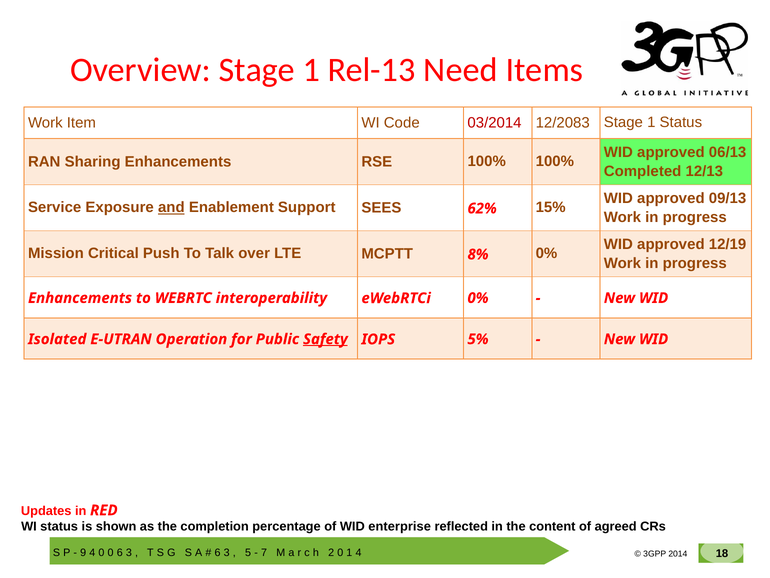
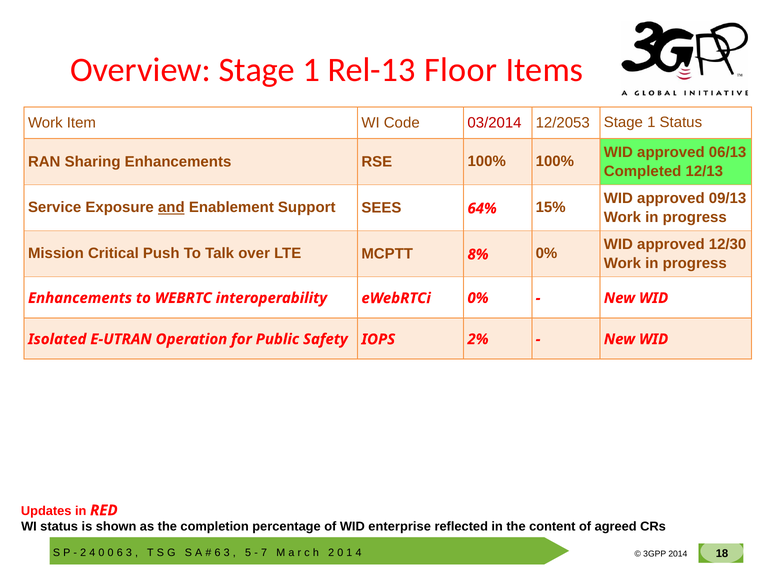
Need: Need -> Floor (460, 70)
12/2083: 12/2083 -> 12/2053 (563, 123)
62%: 62% -> 64% (482, 208)
12/19: 12/19 -> 12/30 (728, 244)
Safety underline: present -> none (325, 339)
5%: 5% -> 2% (478, 339)
9: 9 -> 2 (83, 552)
